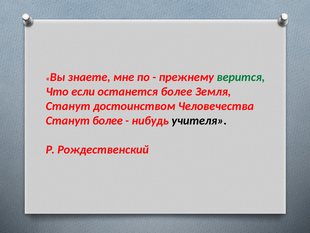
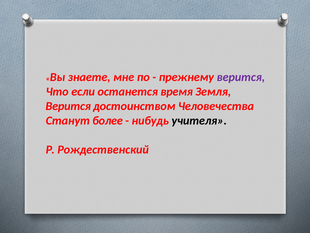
верится colour: green -> purple (241, 77)
останется более: более -> время (177, 91)
Станут: Станут -> Верится (68, 106)
